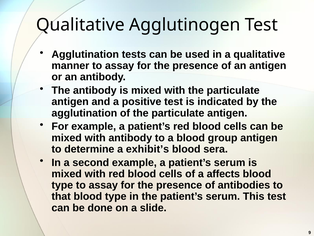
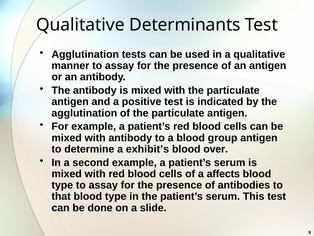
Agglutinogen: Agglutinogen -> Determinants (185, 25)
sera: sera -> over (216, 149)
